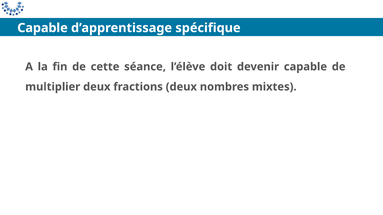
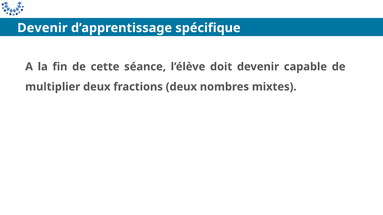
Capable: Capable -> Devenir (42, 28)
